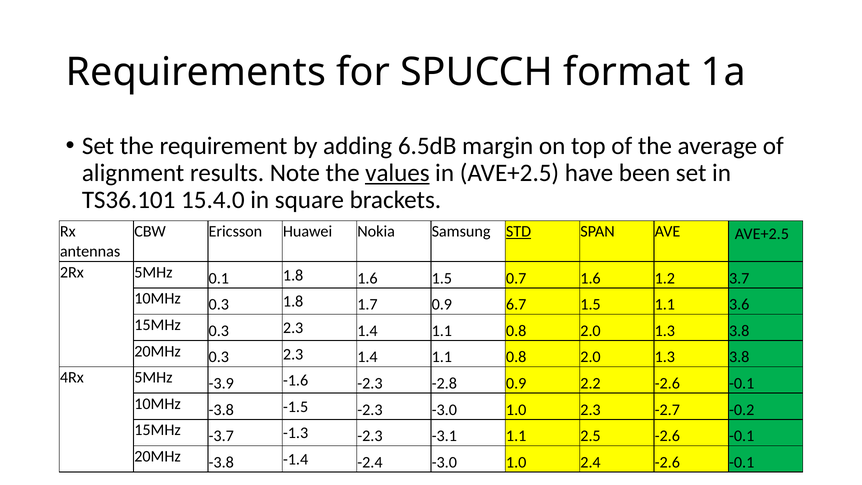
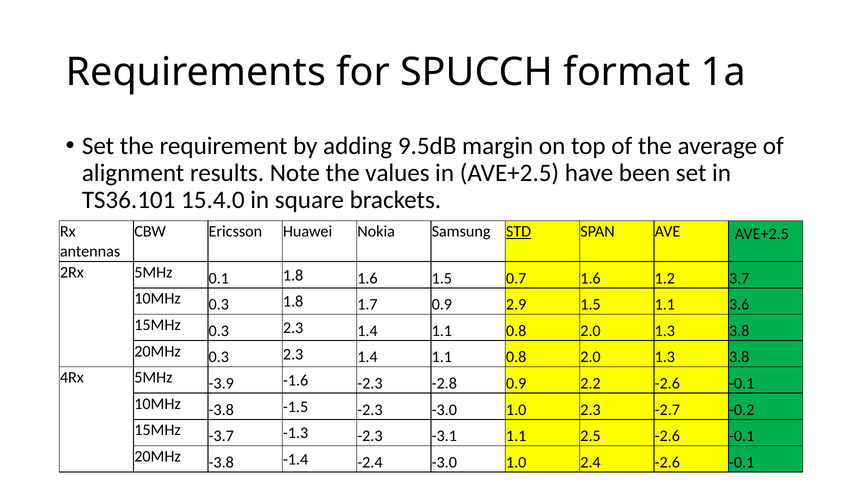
6.5dB: 6.5dB -> 9.5dB (427, 146)
values underline: present -> none (397, 173)
6.7: 6.7 -> 2.9 (516, 304)
